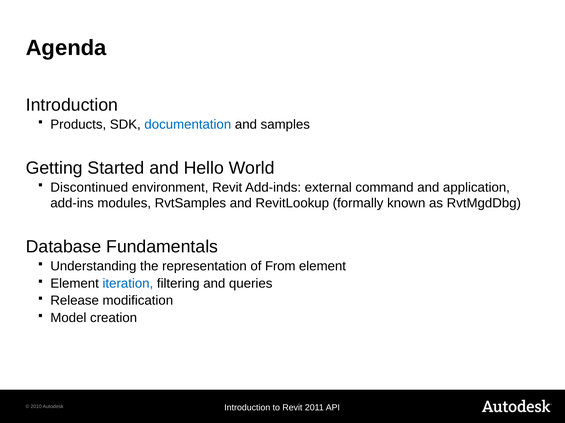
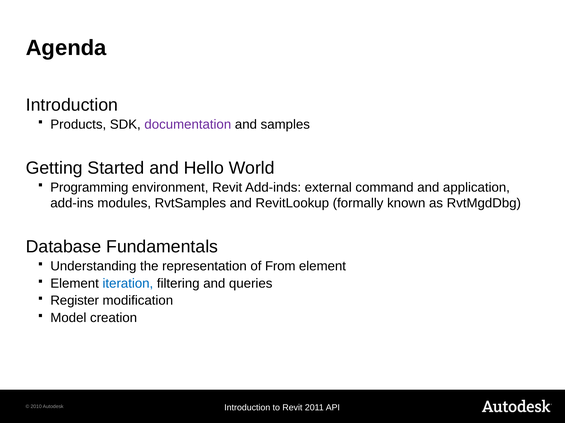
documentation colour: blue -> purple (188, 125)
Discontinued: Discontinued -> Programming (89, 188)
Release: Release -> Register (75, 301)
